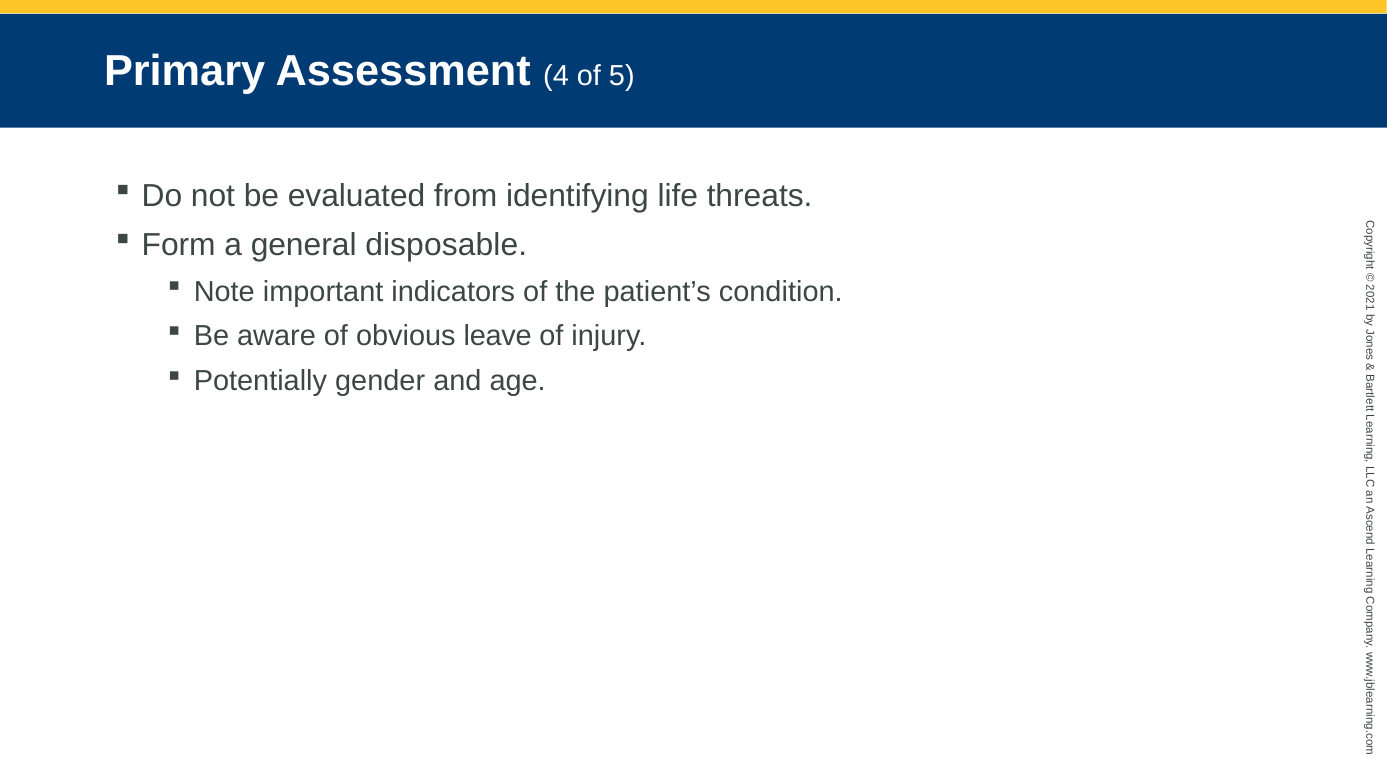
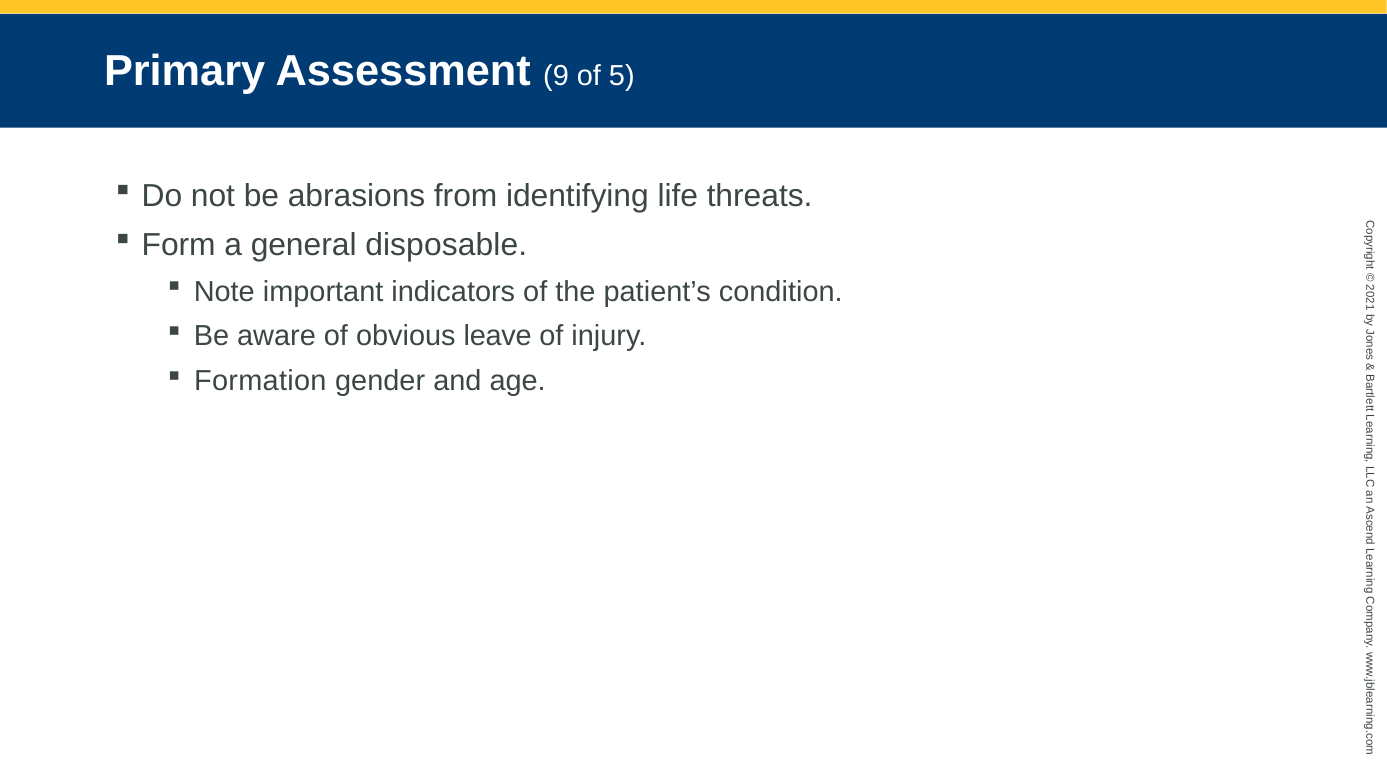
4: 4 -> 9 (556, 76)
evaluated: evaluated -> abrasions (357, 196)
Potentially: Potentially -> Formation (260, 381)
